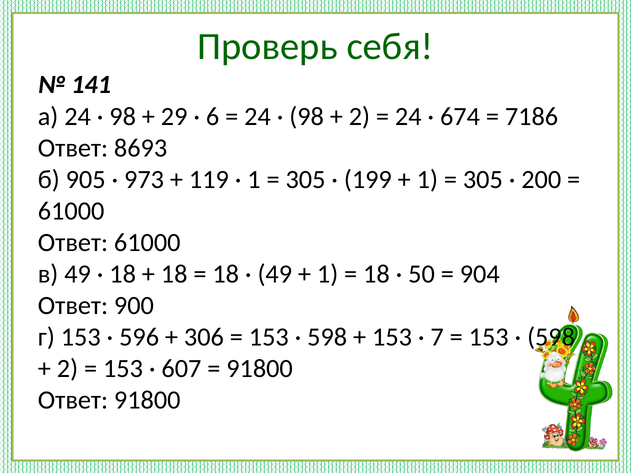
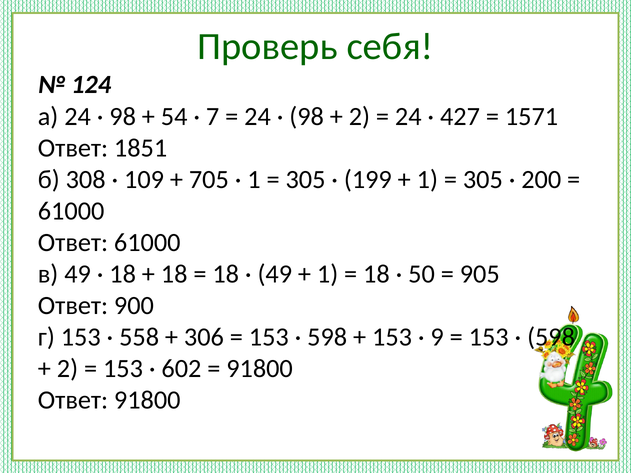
141: 141 -> 124 (91, 85)
29: 29 -> 54 (174, 116)
6: 6 -> 7 (213, 116)
674: 674 -> 427 (460, 116)
7186: 7186 -> 1571 (532, 116)
8693: 8693 -> 1851 (141, 148)
905: 905 -> 308 (86, 180)
973: 973 -> 109 (144, 180)
119: 119 -> 705 (209, 180)
904: 904 -> 905 (480, 274)
596: 596 -> 558 (139, 337)
7: 7 -> 9 (437, 337)
607: 607 -> 602 (181, 369)
